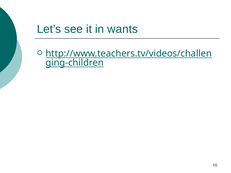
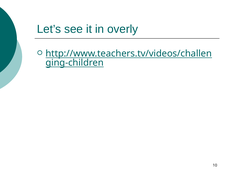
wants: wants -> overly (123, 29)
